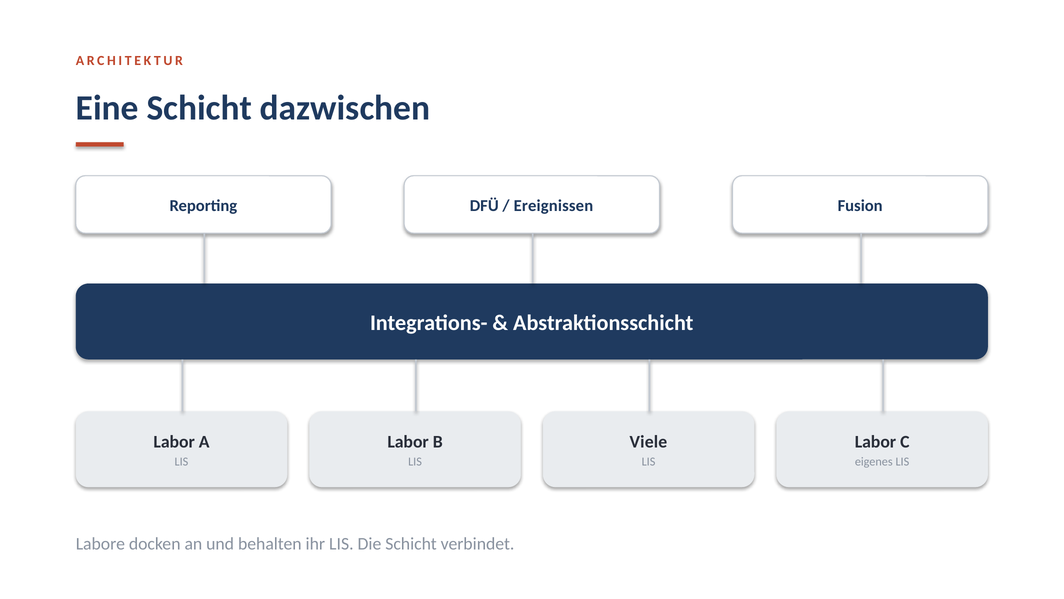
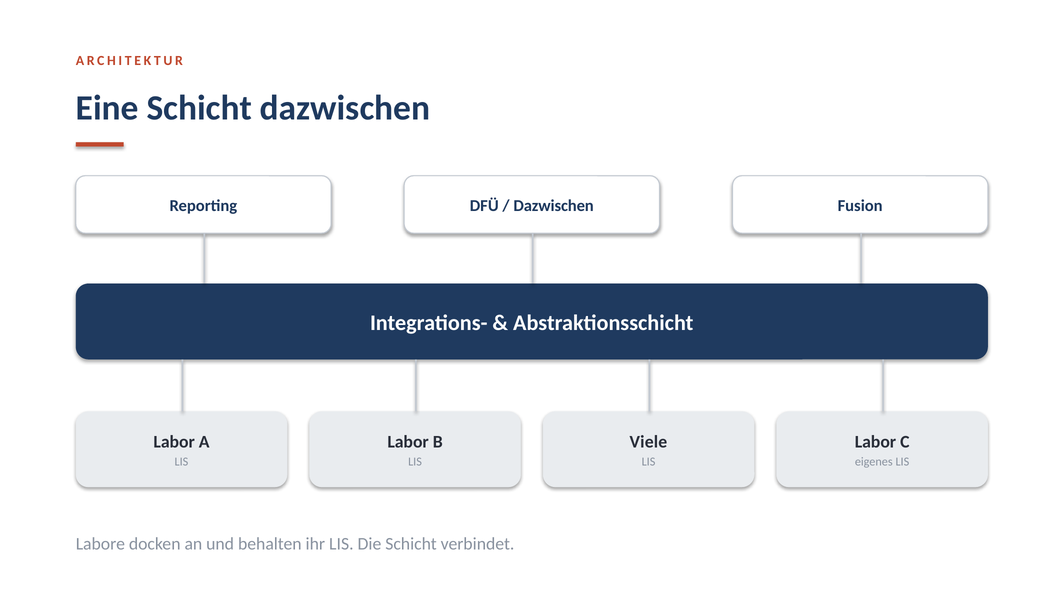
Ereignissen: Ereignissen -> Dazwischen (554, 205)
